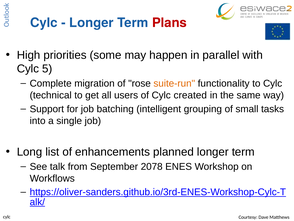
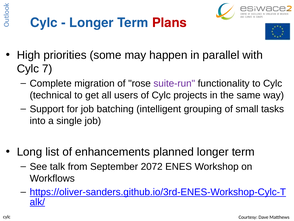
5: 5 -> 7 (47, 69)
suite-run colour: orange -> purple (174, 83)
created: created -> projects (190, 95)
2078: 2078 -> 2072 (152, 166)
